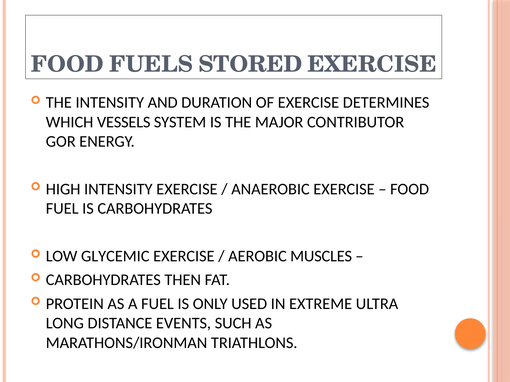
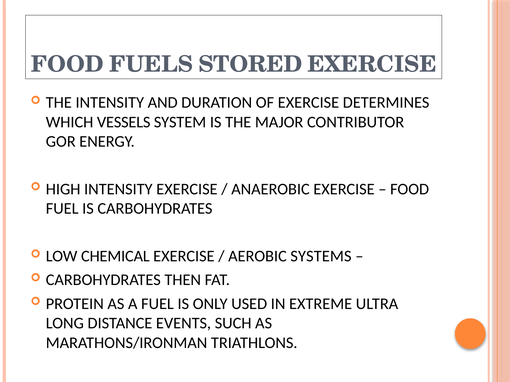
GLYCEMIC: GLYCEMIC -> CHEMICAL (115, 256)
MUSCLES: MUSCLES -> SYSTEMS (321, 256)
